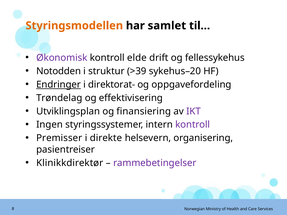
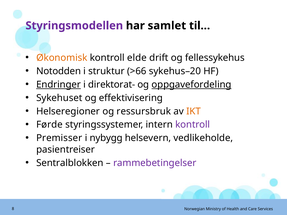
Styringsmodellen colour: orange -> purple (74, 26)
Økonomisk colour: purple -> orange (62, 58)
>39: >39 -> >66 (137, 71)
oppgavefordeling underline: none -> present (192, 85)
Trøndelag: Trøndelag -> Sykehuset (59, 98)
Utviklingsplan: Utviklingsplan -> Helseregioner (68, 111)
finansiering: finansiering -> ressursbruk (144, 111)
IKT colour: purple -> orange (194, 111)
Ingen: Ingen -> Førde (50, 125)
direkte: direkte -> nybygg (106, 138)
organisering: organisering -> vedlikeholde (203, 138)
Klinikkdirektør: Klinikkdirektør -> Sentralblokken (70, 163)
